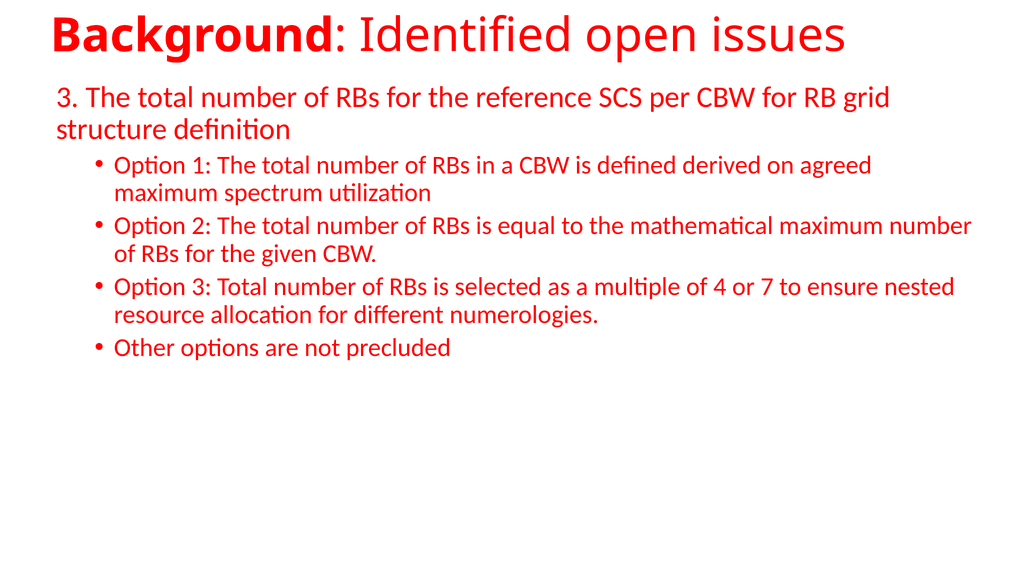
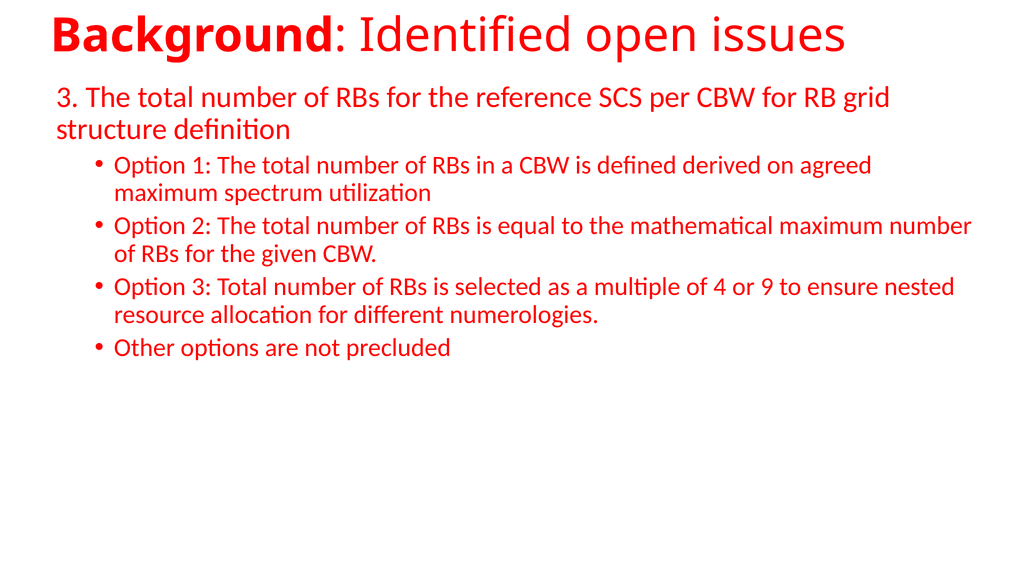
7: 7 -> 9 (767, 287)
